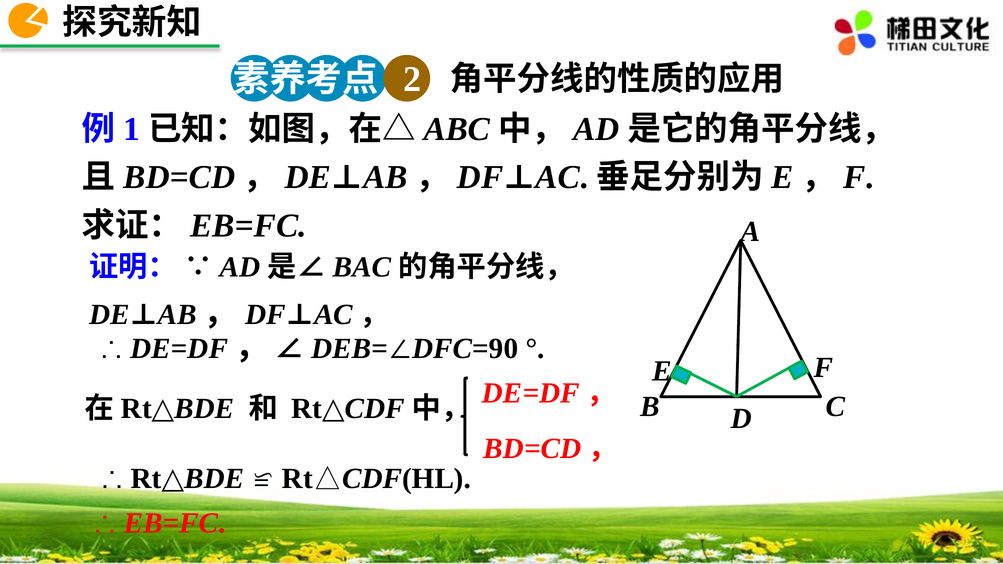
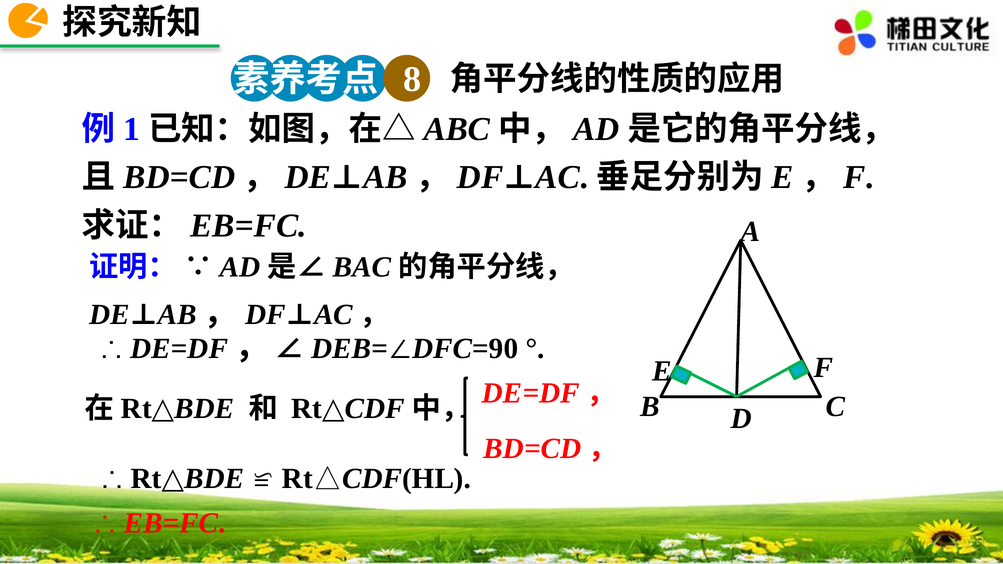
2: 2 -> 8 (413, 79)
